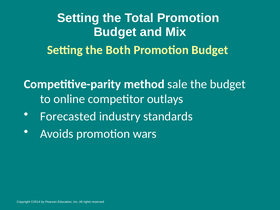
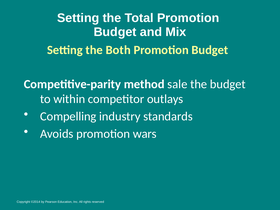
online: online -> within (69, 99)
Forecasted: Forecasted -> Compelling (68, 116)
